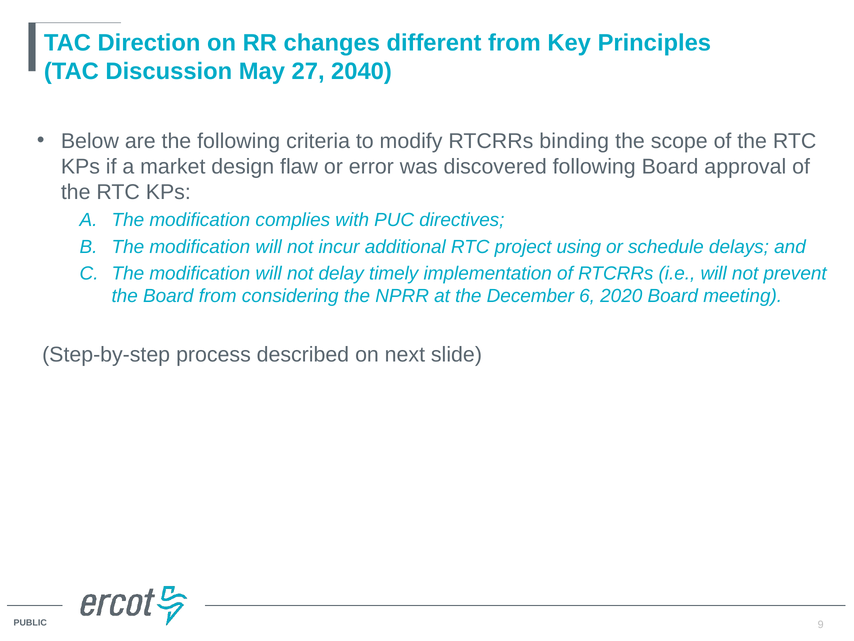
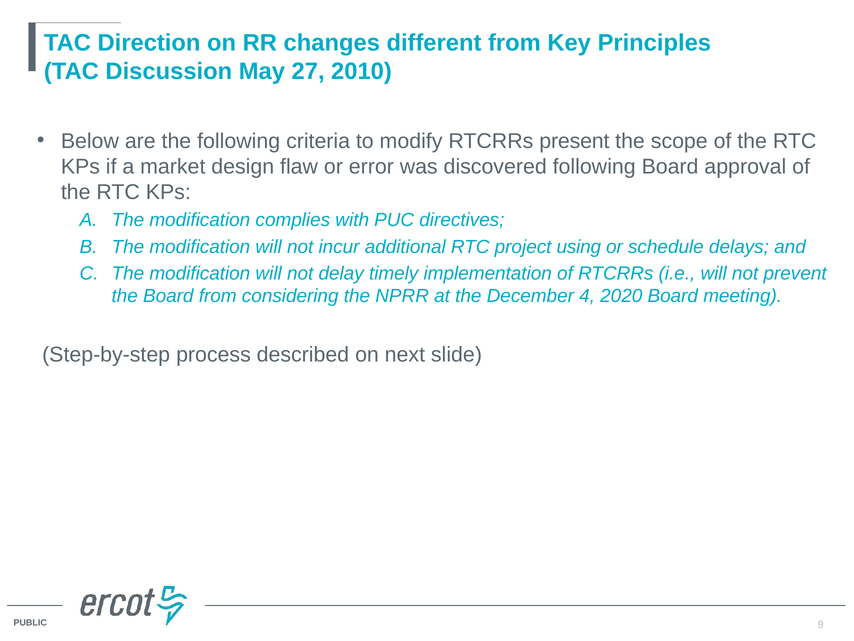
2040: 2040 -> 2010 (361, 71)
binding: binding -> present (574, 141)
6: 6 -> 4 (587, 296)
